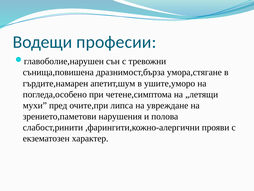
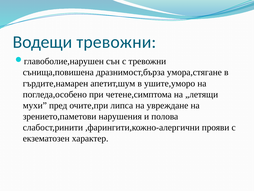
Водещи професии: професии -> тревожни (116, 42)
